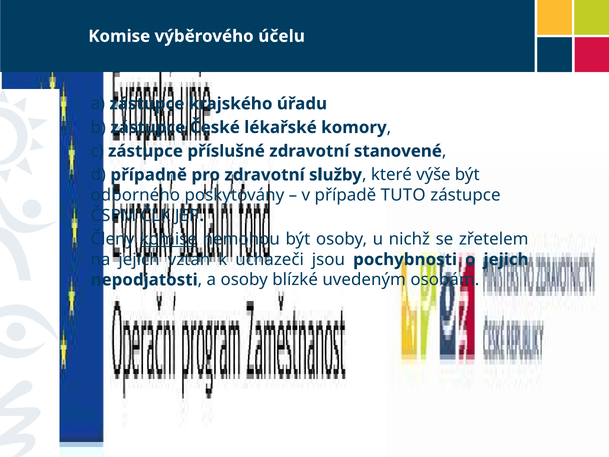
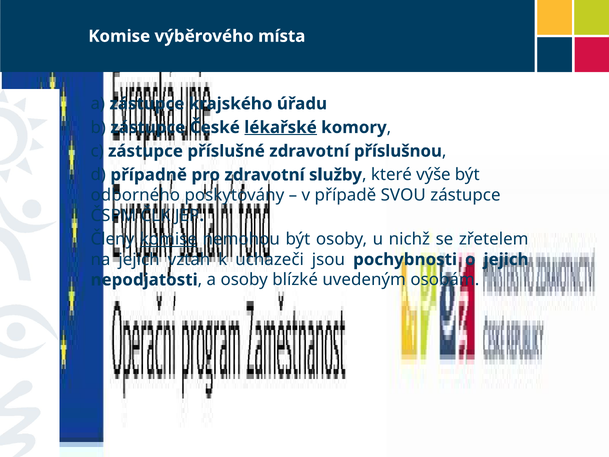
účelu: účelu -> místa (282, 36)
lékařské underline: none -> present (281, 127)
stanovené: stanovené -> příslušnou (398, 151)
TUTO: TUTO -> SVOU (403, 195)
